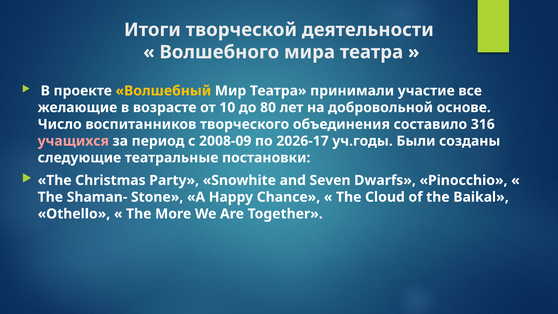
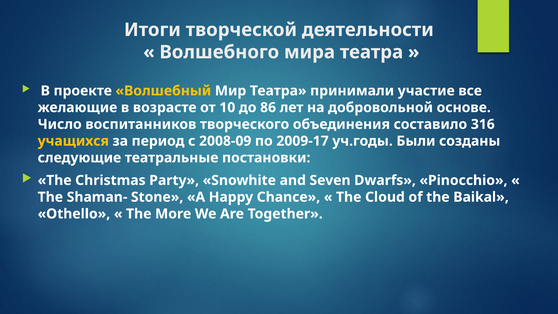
80: 80 -> 86 (268, 107)
учащихся colour: pink -> yellow (73, 141)
2026-17: 2026-17 -> 2009-17 (303, 141)
